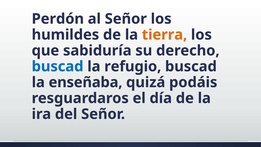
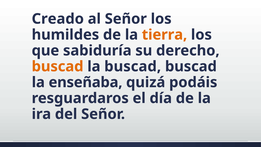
Perdón: Perdón -> Creado (58, 19)
buscad colour: blue -> orange (58, 66)
la refugio: refugio -> buscad (133, 66)
